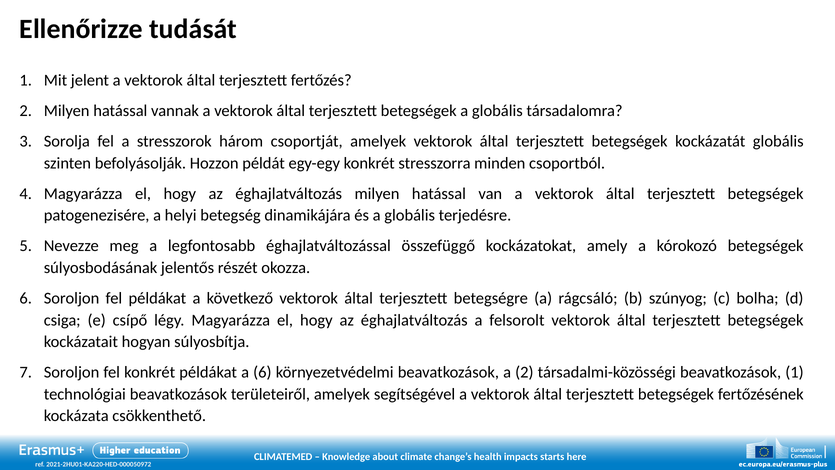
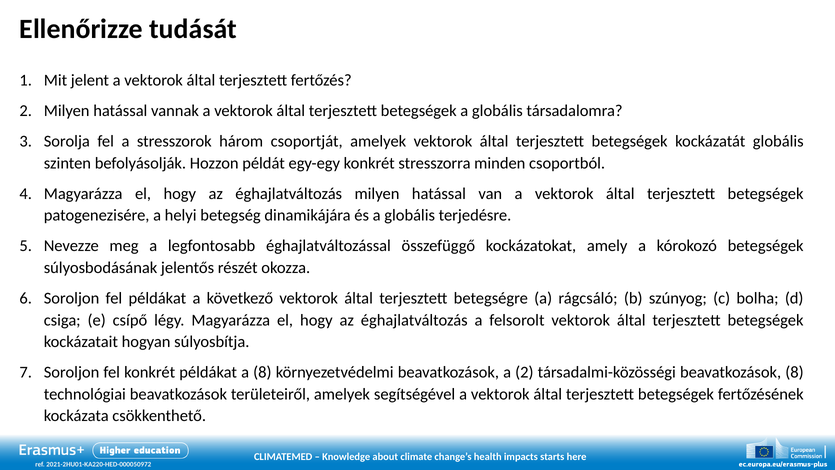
a 6: 6 -> 8 (262, 372)
beavatkozások 1: 1 -> 8 (795, 372)
